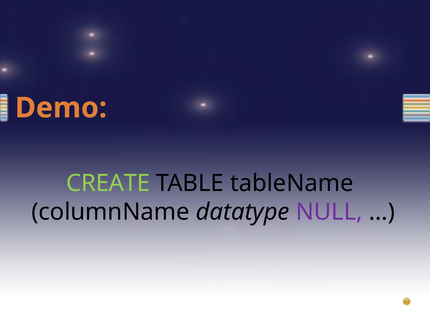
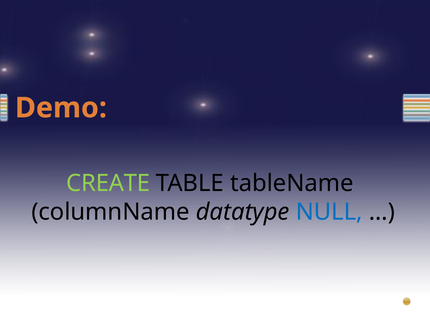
NULL colour: purple -> blue (329, 212)
